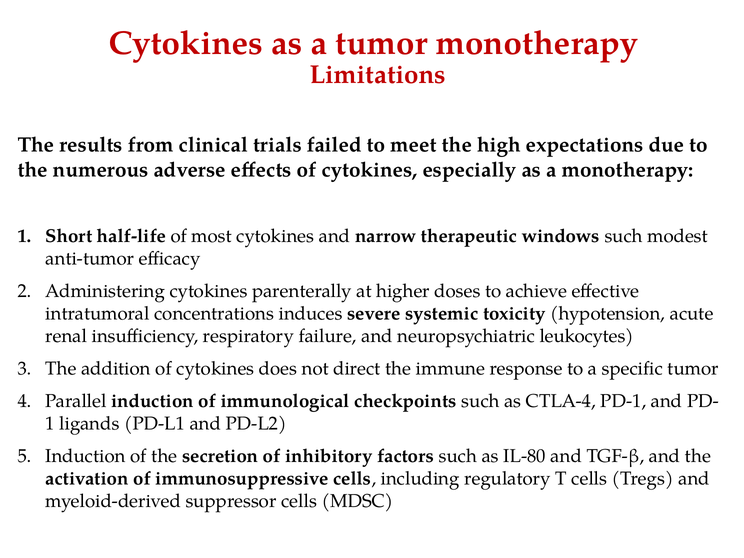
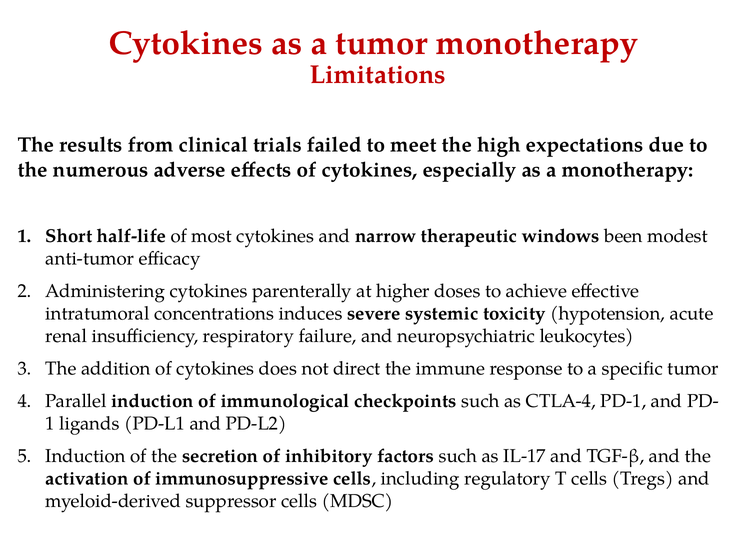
windows such: such -> been (624, 236)
IL-80: IL-80 -> IL-17 (525, 456)
